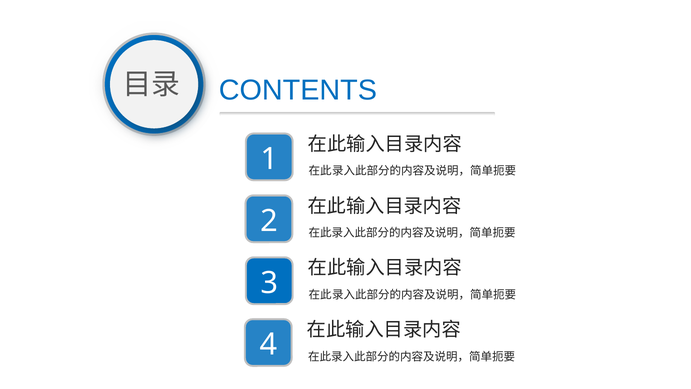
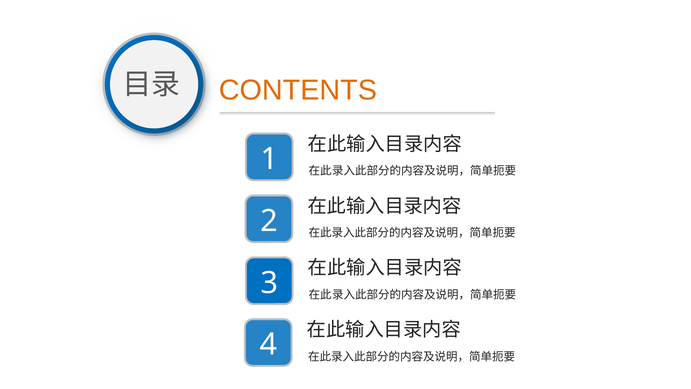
CONTENTS colour: blue -> orange (298, 90)
